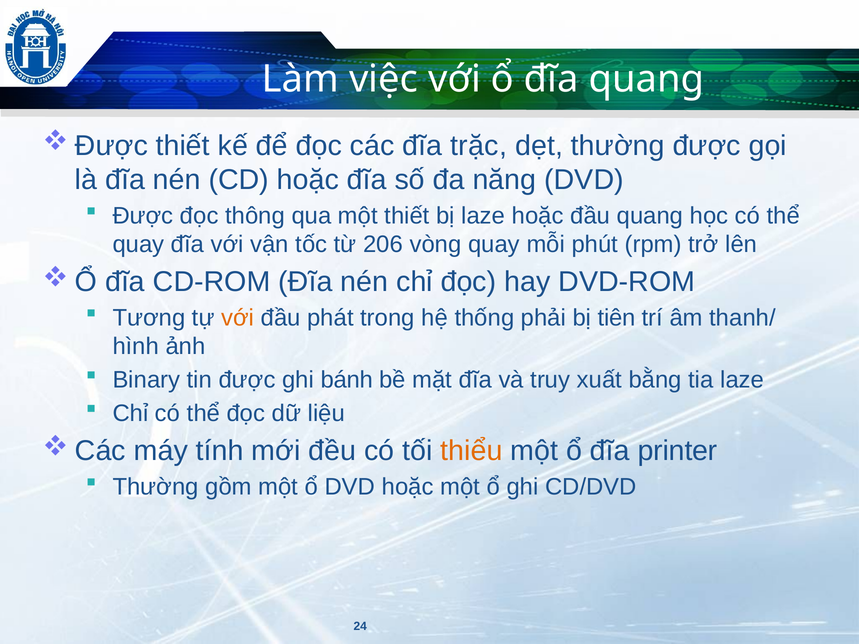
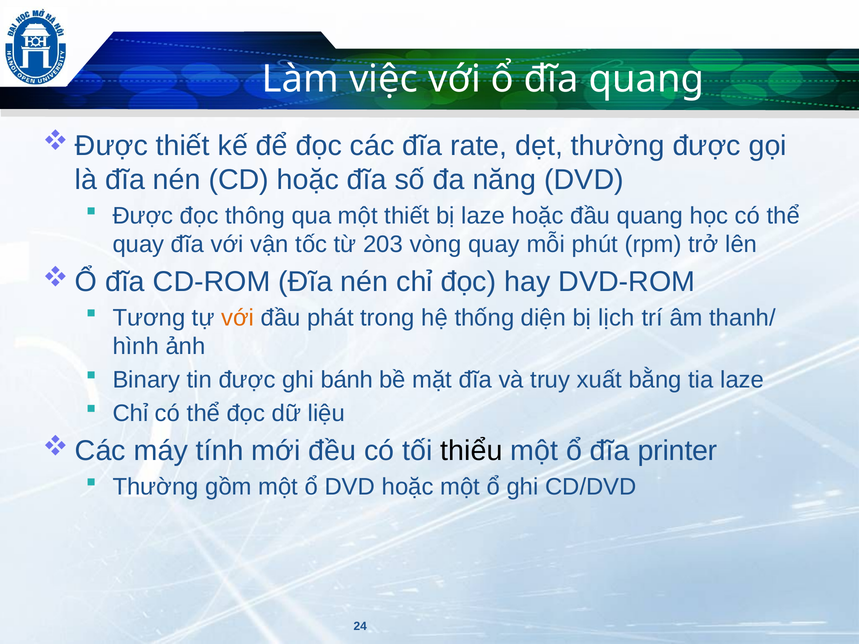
trặc: trặc -> rate (479, 146)
206: 206 -> 203 (383, 245)
phải: phải -> diện (543, 318)
tiên: tiên -> lịch (616, 318)
thiểu colour: orange -> black (471, 451)
